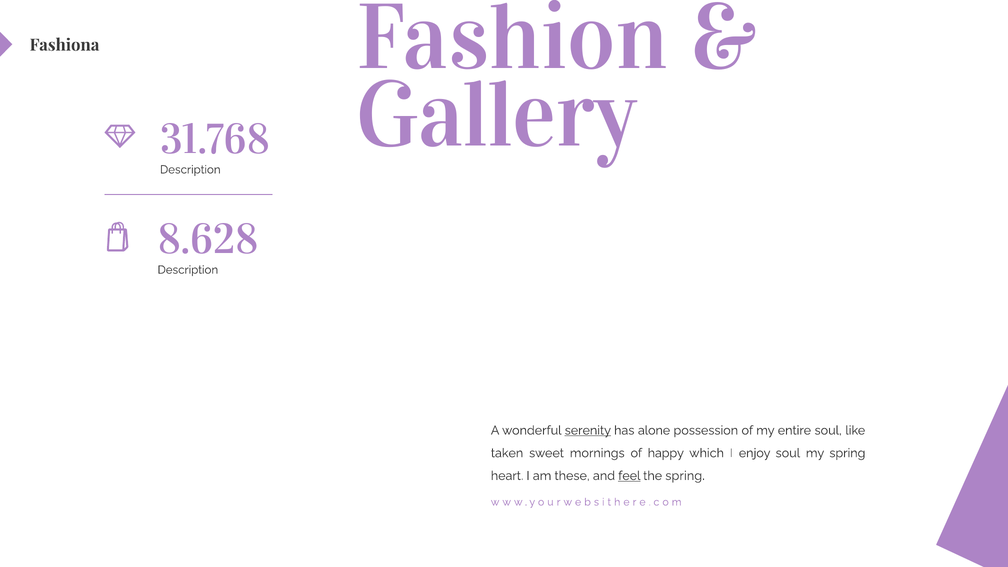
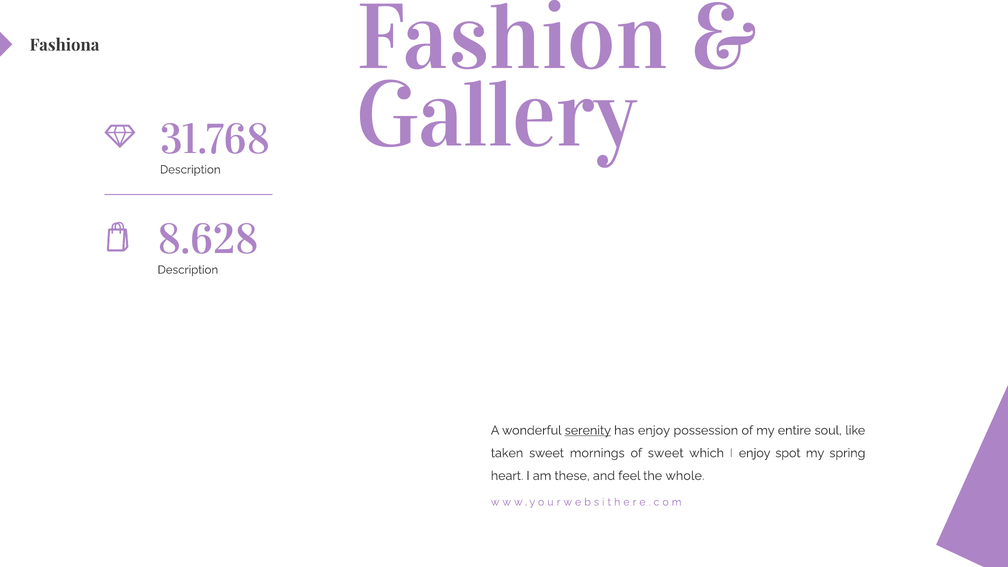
has alone: alone -> enjoy (654, 430)
of happy: happy -> sweet (666, 453)
enjoy soul: soul -> spot (788, 453)
feel underline: present -> none (629, 476)
the spring: spring -> whole (685, 476)
